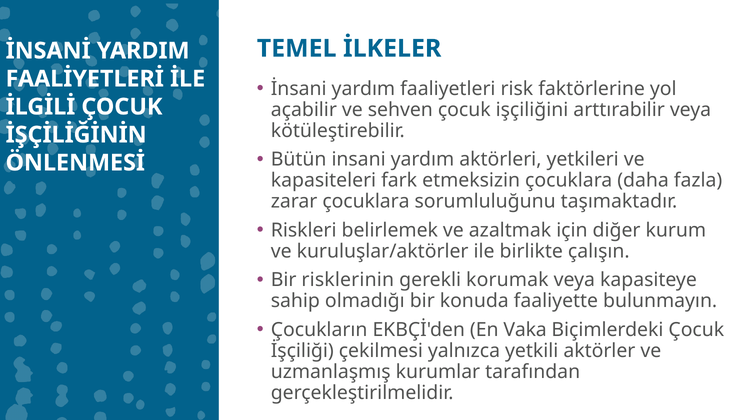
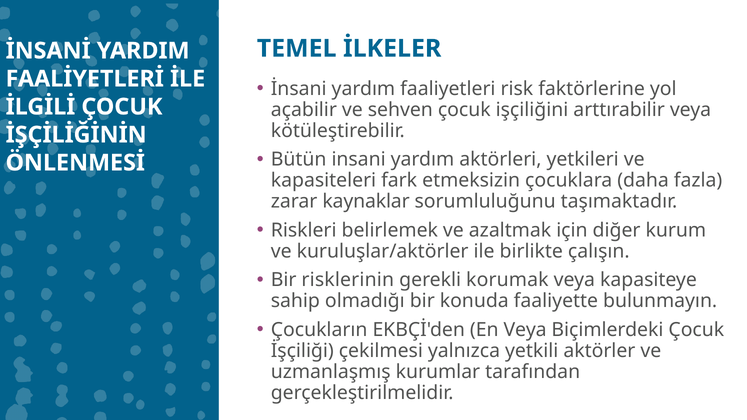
zarar çocuklara: çocuklara -> kaynaklar (366, 202)
En Vaka: Vaka -> Veya (525, 330)
